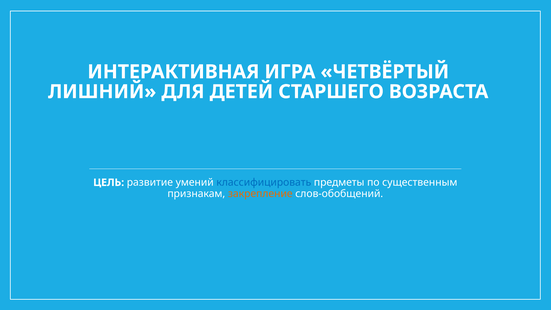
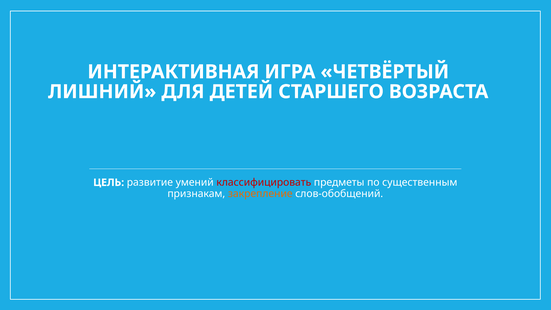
классифицировать colour: blue -> red (264, 182)
